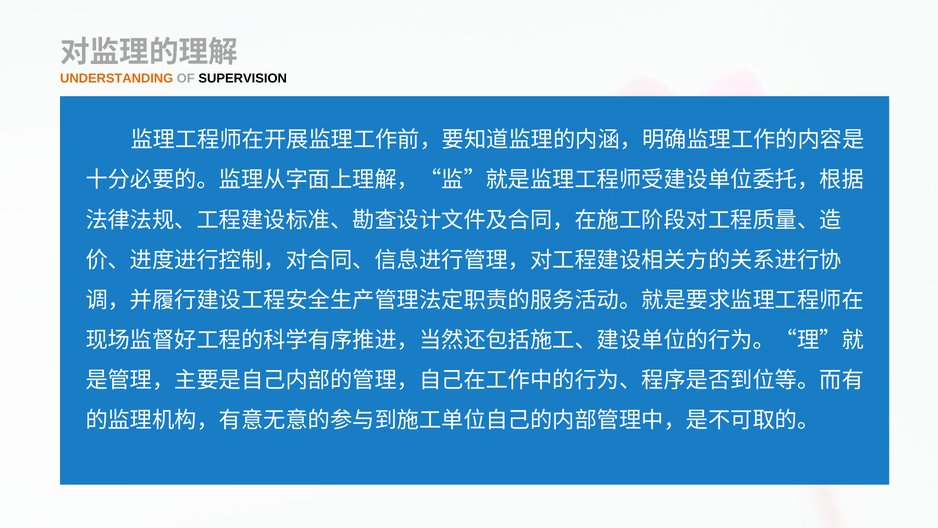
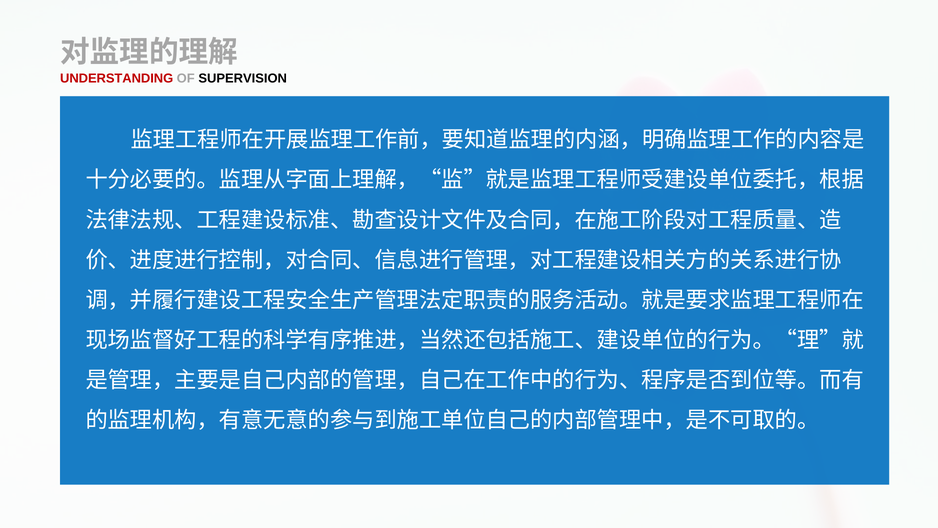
UNDERSTANDING colour: orange -> red (117, 78)
